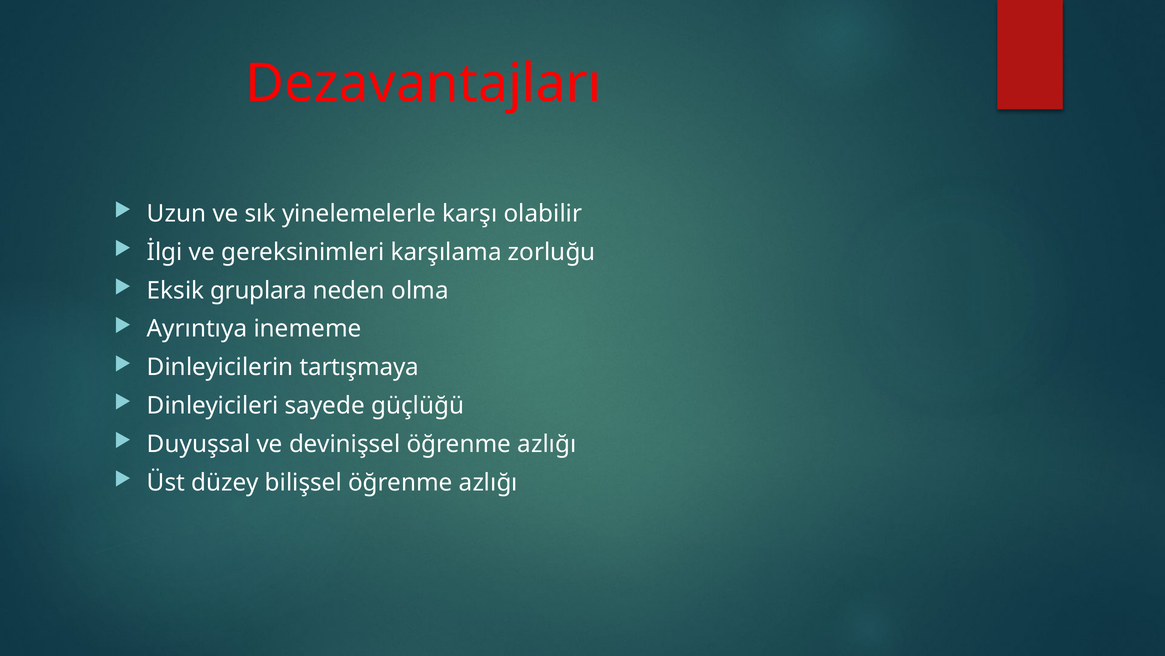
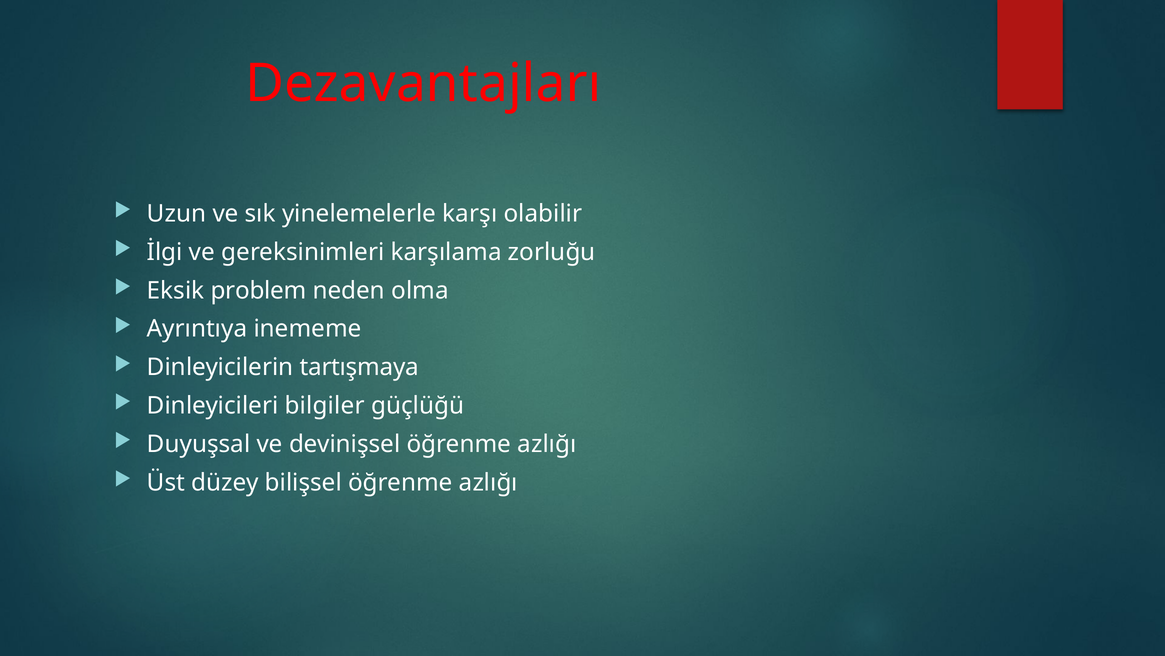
gruplara: gruplara -> problem (259, 290)
sayede: sayede -> bilgiler (325, 405)
